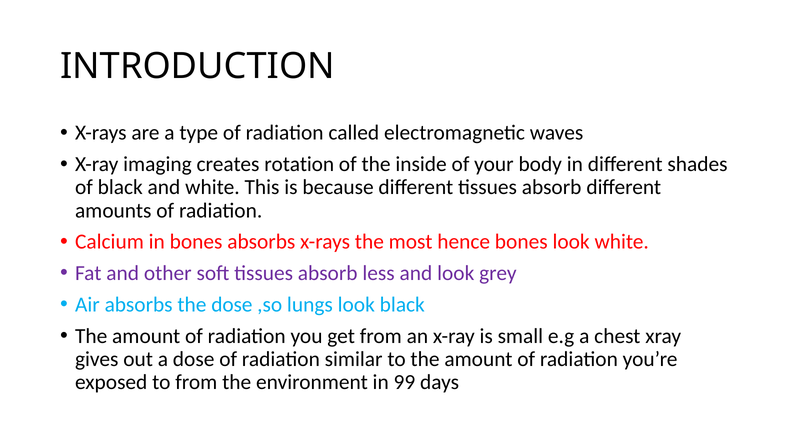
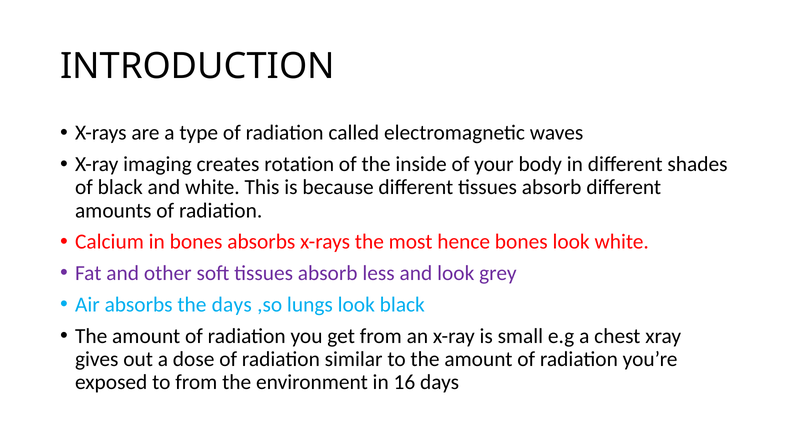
the dose: dose -> days (232, 304)
99: 99 -> 16 (404, 382)
